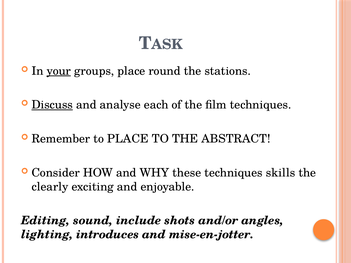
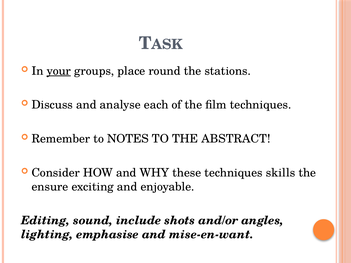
Discuss underline: present -> none (52, 105)
to PLACE: PLACE -> NOTES (128, 139)
clearly: clearly -> ensure (50, 187)
introduces: introduces -> emphasise (108, 235)
mise-en-jotter: mise-en-jotter -> mise-en-want (211, 235)
